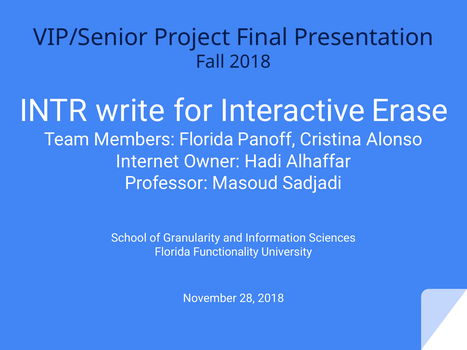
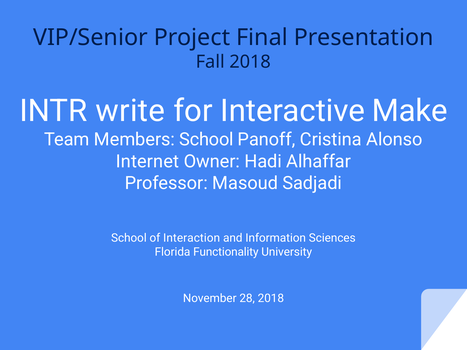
Erase: Erase -> Make (410, 111)
Members Florida: Florida -> School (206, 140)
Granularity: Granularity -> Interaction (192, 238)
